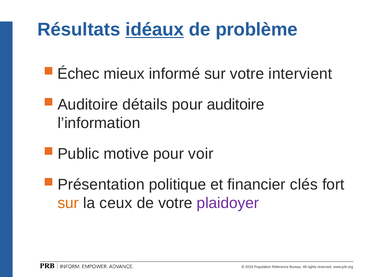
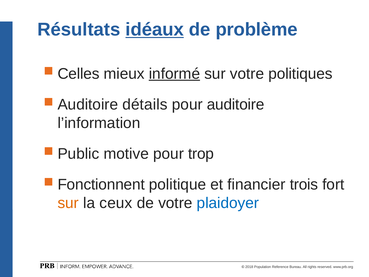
Échec: Échec -> Celles (78, 74)
informé underline: none -> present (174, 74)
intervient: intervient -> politiques (300, 74)
voir: voir -> trop (201, 154)
Présentation: Présentation -> Fonctionnent (101, 184)
clés: clés -> trois (304, 184)
plaidoyer colour: purple -> blue (228, 203)
